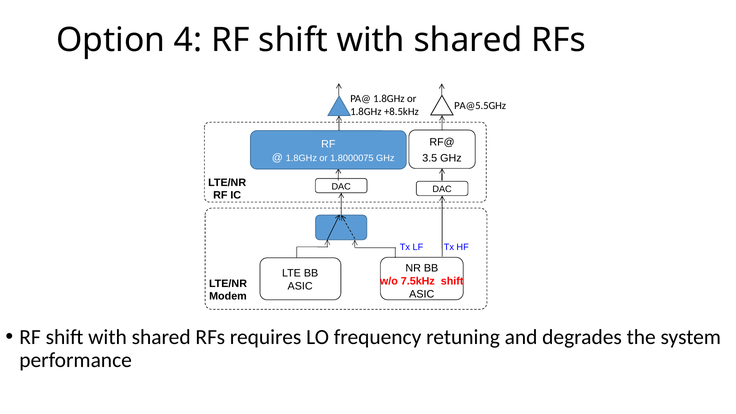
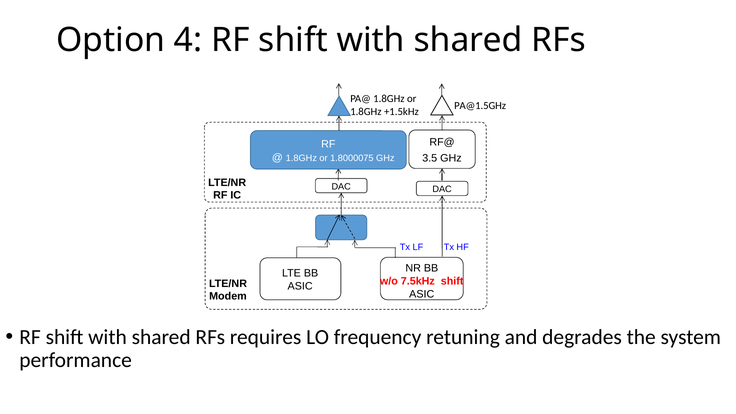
PA@5.5GHz: PA@5.5GHz -> PA@1.5GHz (480, 106)
+8.5kHz: +8.5kHz -> +1.5kHz (401, 112)
